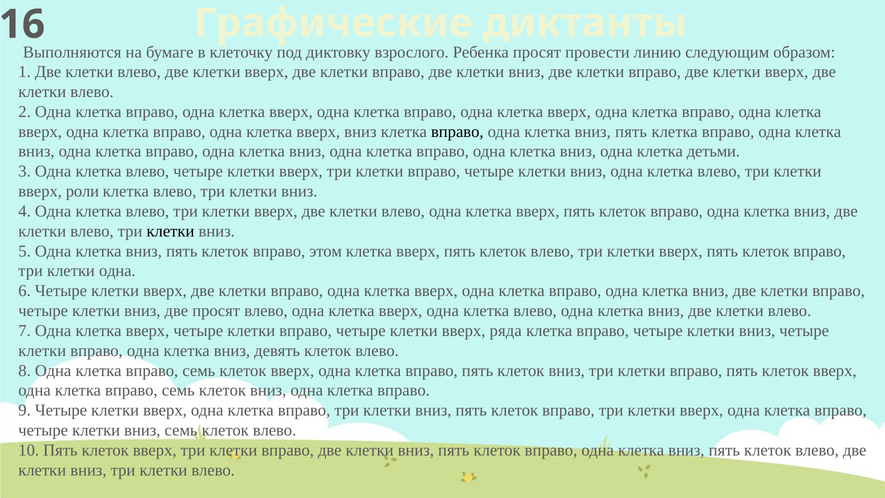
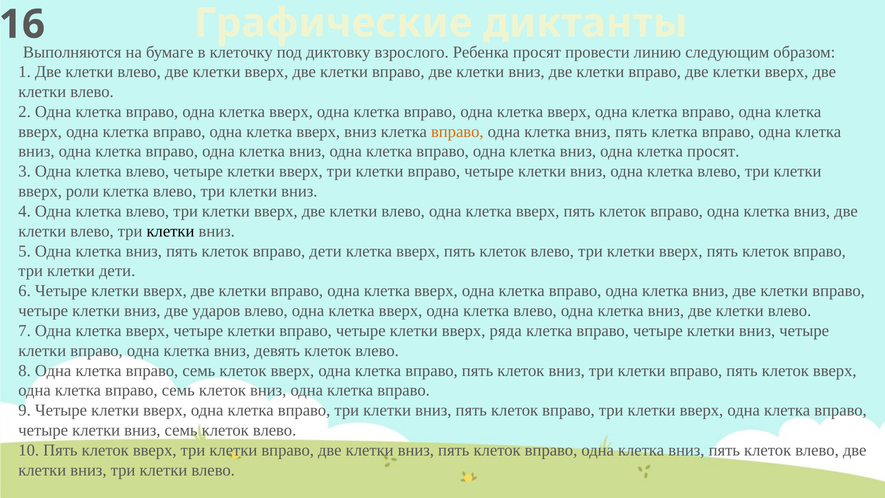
вправо colour: black -> orange (457, 131)
клетка детьми: детьми -> просят (713, 151)
вправо этом: этом -> дети (325, 251)
клетки одна: одна -> дети (117, 271)
две просят: просят -> ударов (216, 311)
